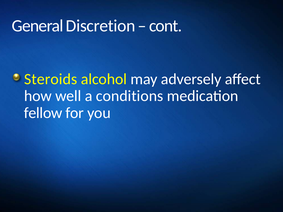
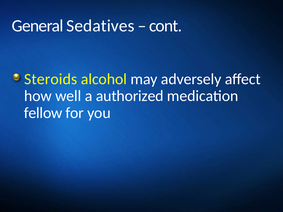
Discretion: Discretion -> Sedatives (100, 26)
conditions: conditions -> authorized (130, 96)
